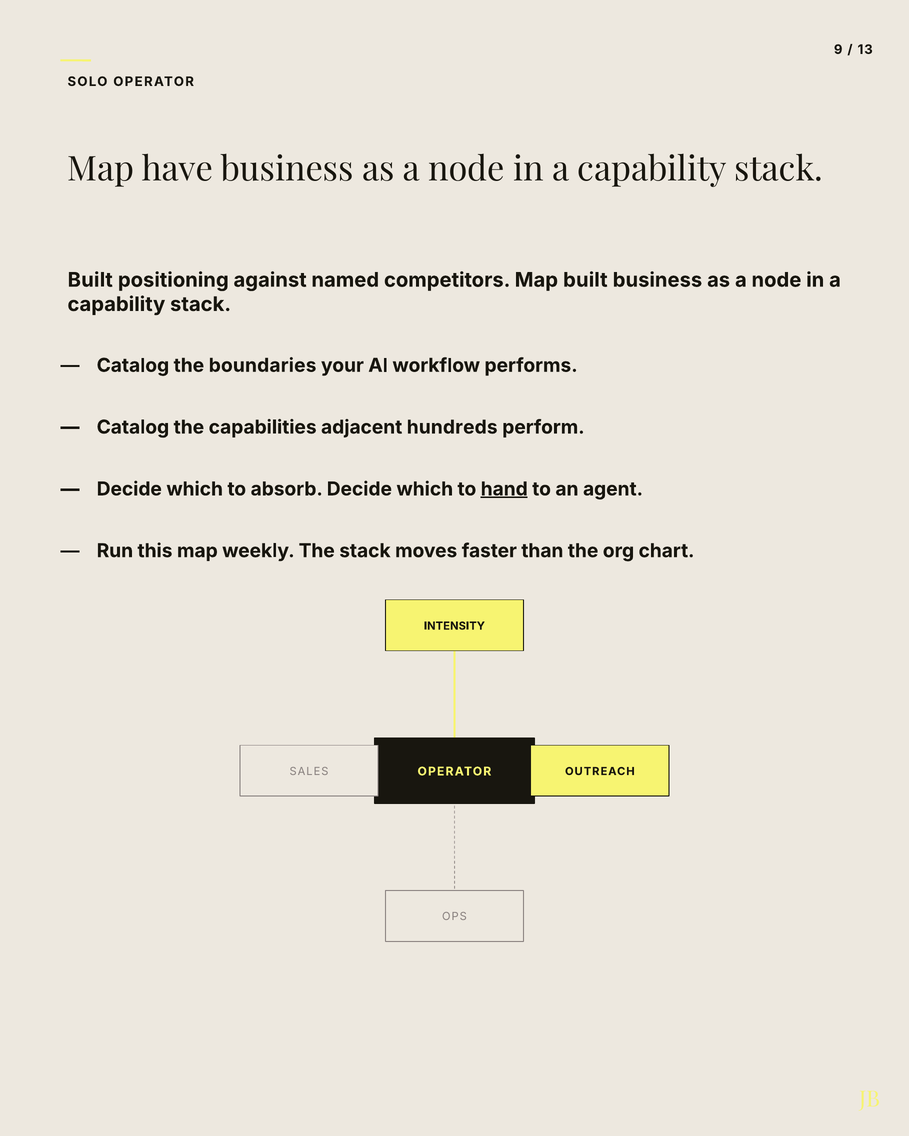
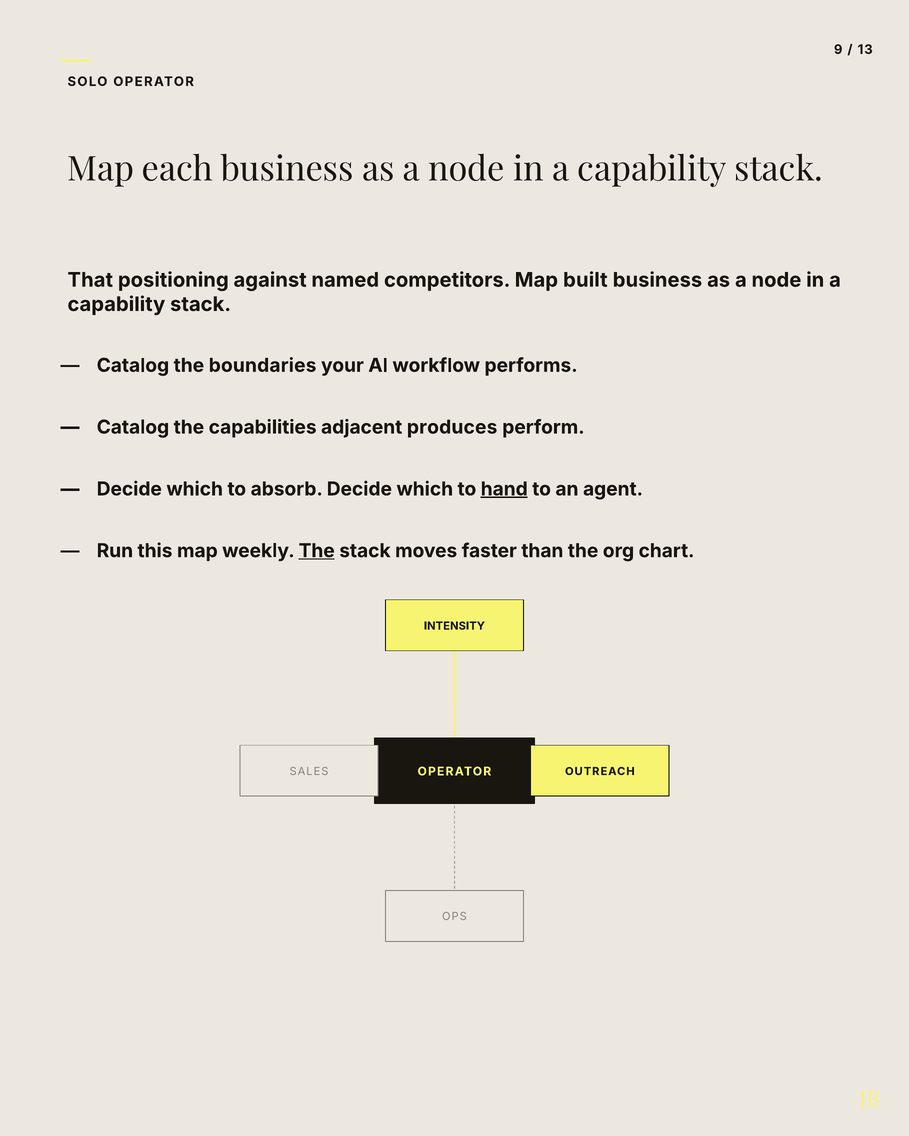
have: have -> each (177, 170)
Built: Built -> That (90, 280)
hundreds: hundreds -> produces (452, 427)
The underline: none -> present (317, 551)
